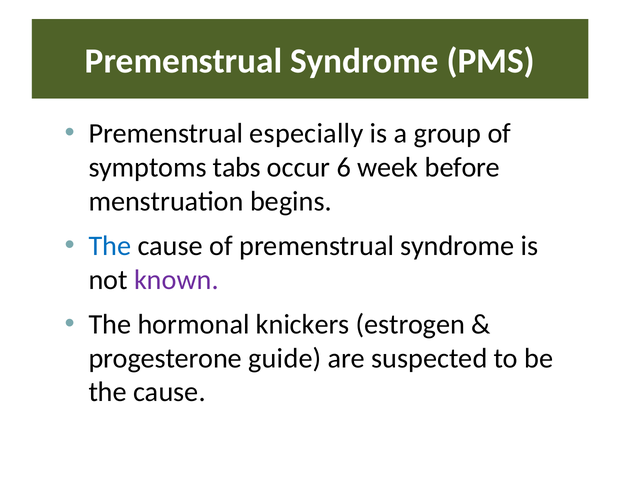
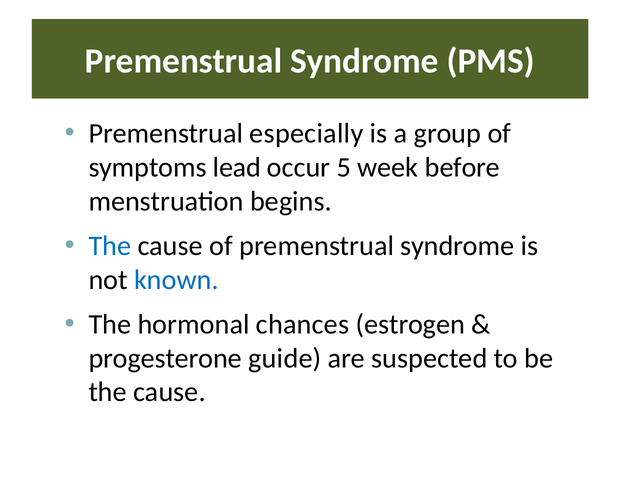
tabs: tabs -> lead (237, 167)
6: 6 -> 5 (344, 167)
known colour: purple -> blue (176, 280)
knickers: knickers -> chances (303, 324)
